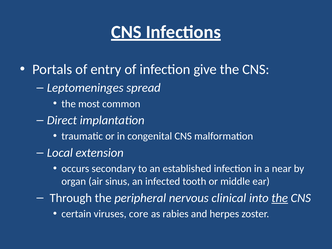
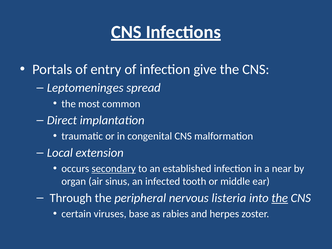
secondary underline: none -> present (114, 169)
clinical: clinical -> listeria (229, 198)
core: core -> base (139, 214)
